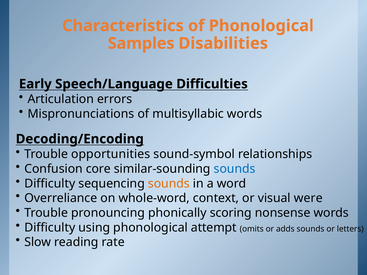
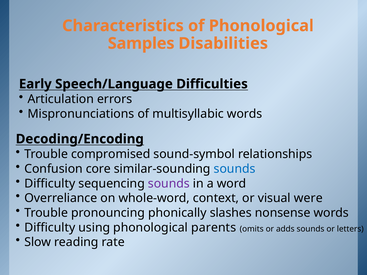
opportunities: opportunities -> compromised (111, 154)
sounds colour: orange -> purple (169, 184)
scoring: scoring -> slashes (231, 213)
attempt: attempt -> parents (214, 228)
